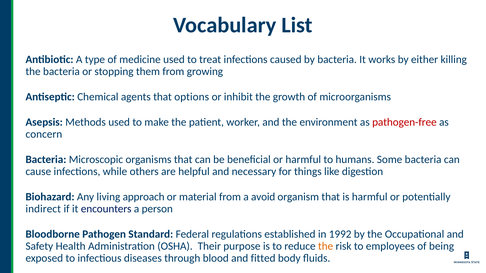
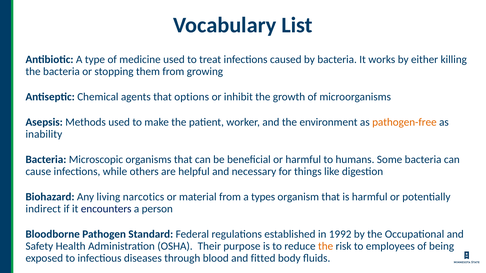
pathogen-free colour: red -> orange (404, 122)
concern: concern -> inability (44, 134)
approach: approach -> narcotics (144, 197)
avoid: avoid -> types (263, 197)
